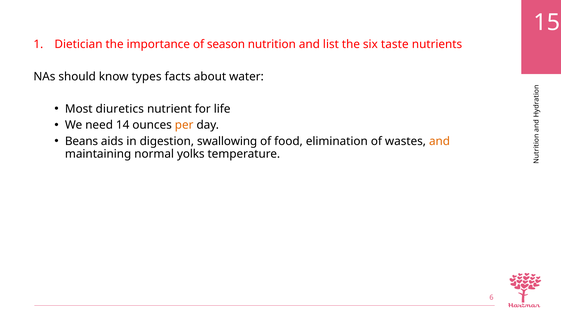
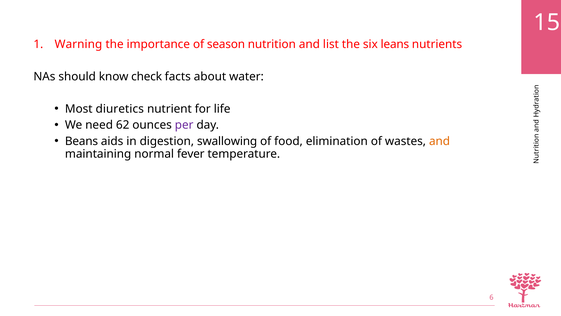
Dietician: Dietician -> Warning (78, 44)
taste: taste -> leans (395, 44)
types: types -> check (147, 77)
14: 14 -> 62 (123, 125)
per colour: orange -> purple (184, 125)
yolks: yolks -> fever (191, 154)
